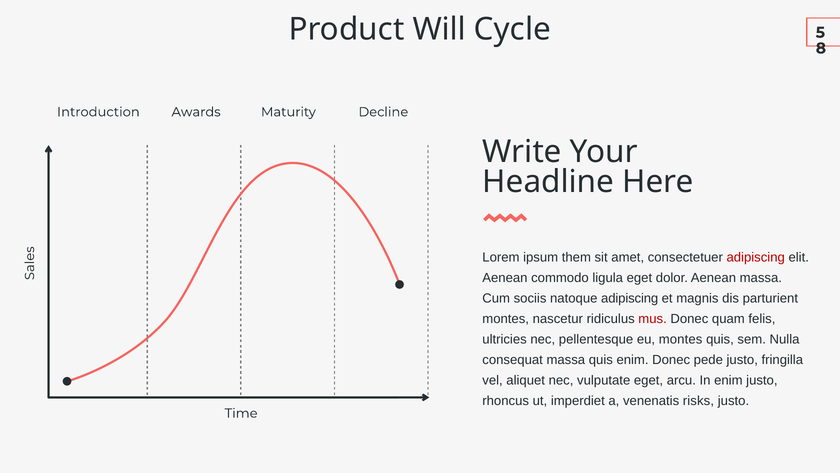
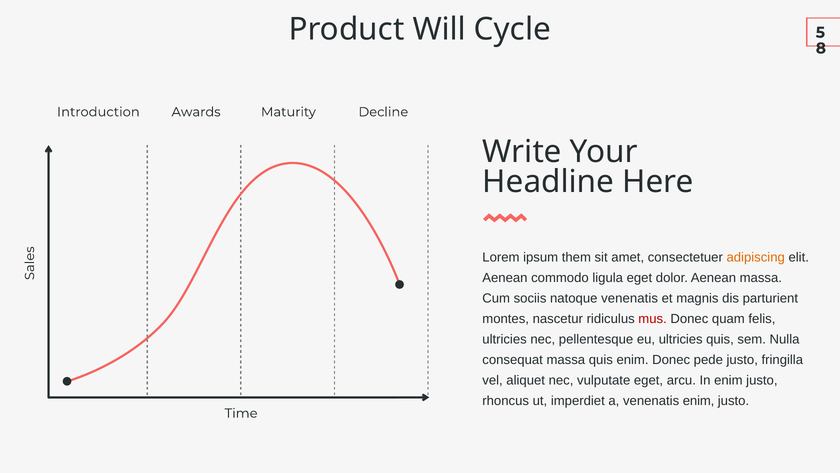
adipiscing colour: red -> orange (756, 257)
natoque adipiscing: adipiscing -> venenatis (630, 298)
eu montes: montes -> ultricies (681, 339)
venenatis risks: risks -> enim (699, 400)
